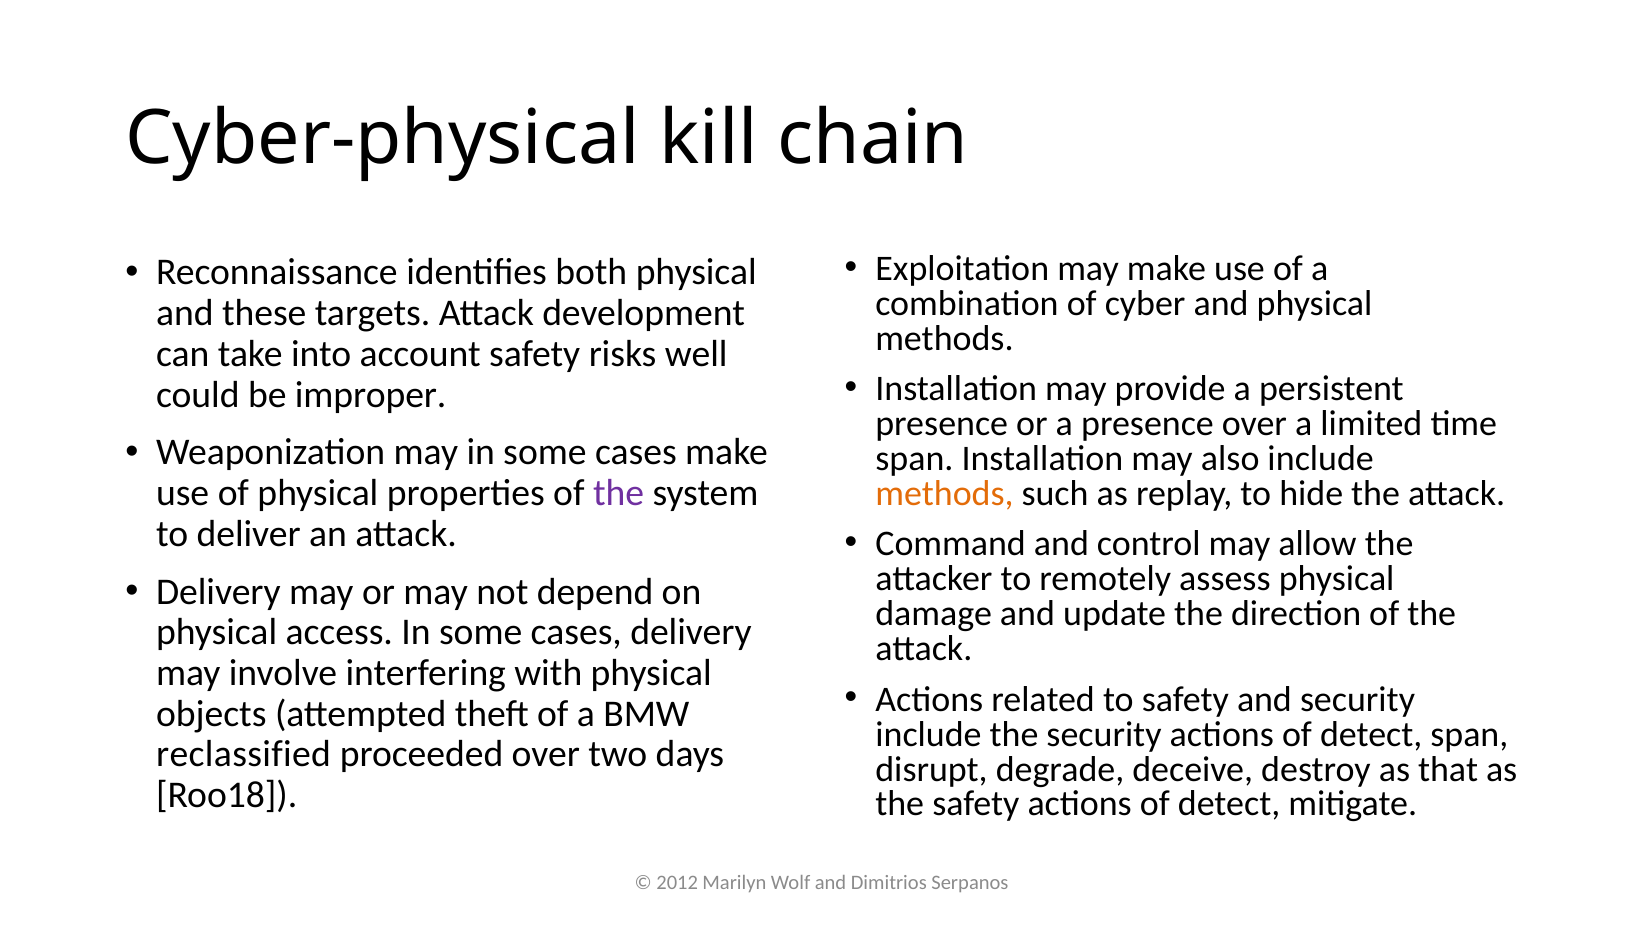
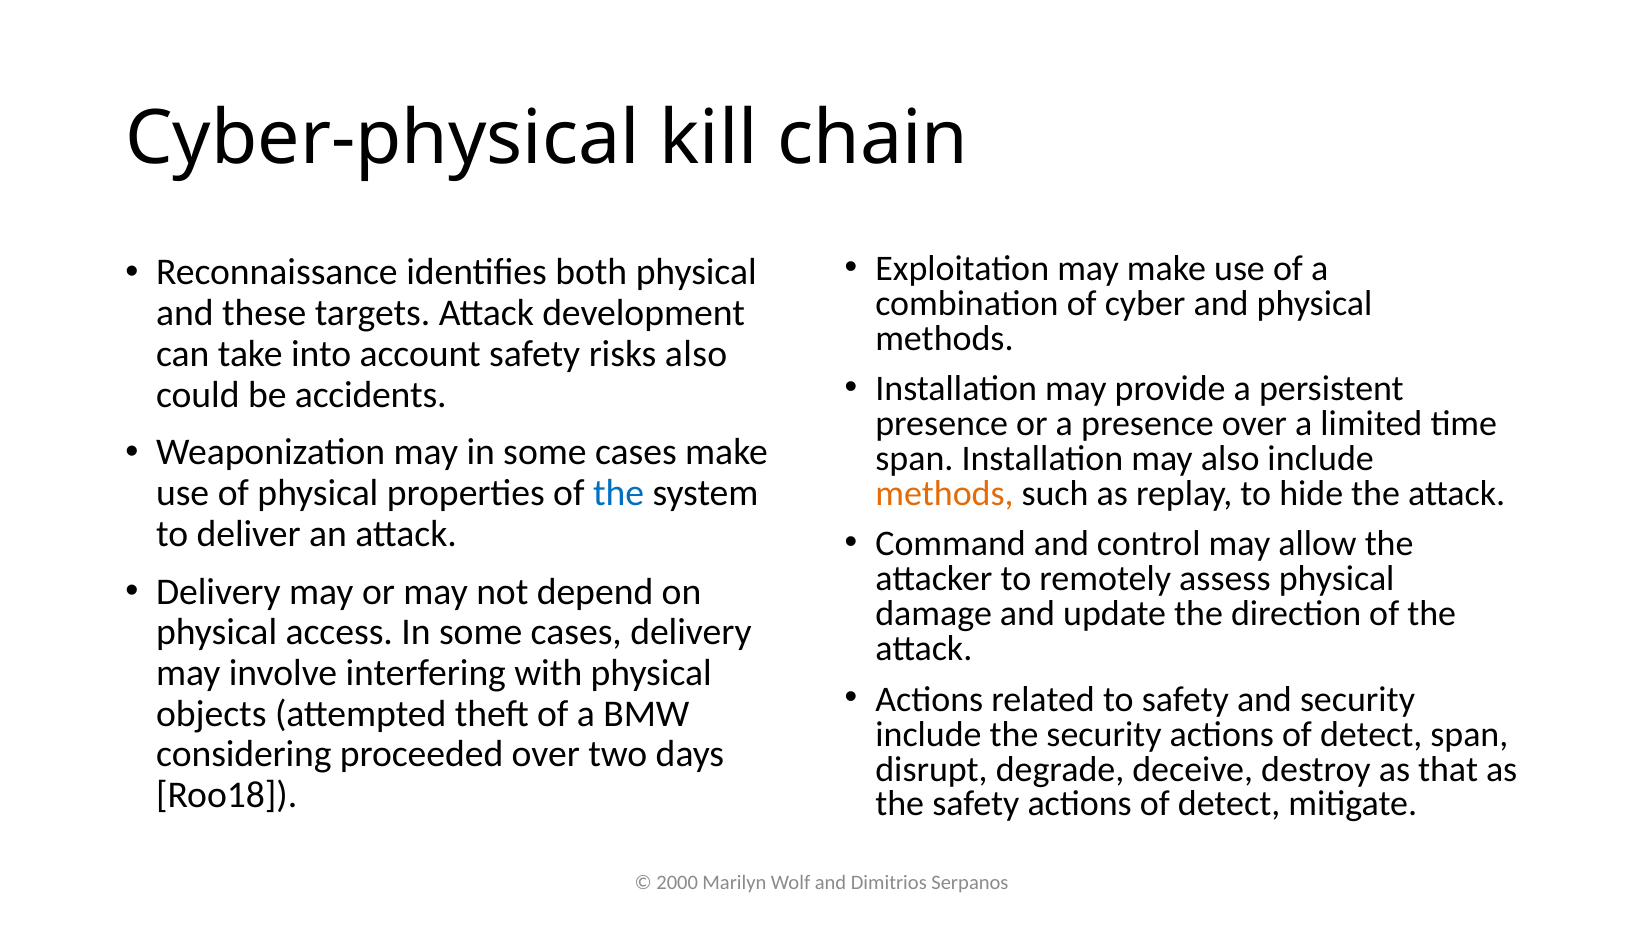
risks well: well -> also (696, 354)
improper: improper -> accidents (371, 394)
the colour: purple -> blue (619, 493)
reclassified: reclassified -> considering (244, 754)
2012: 2012 -> 2000 (677, 883)
